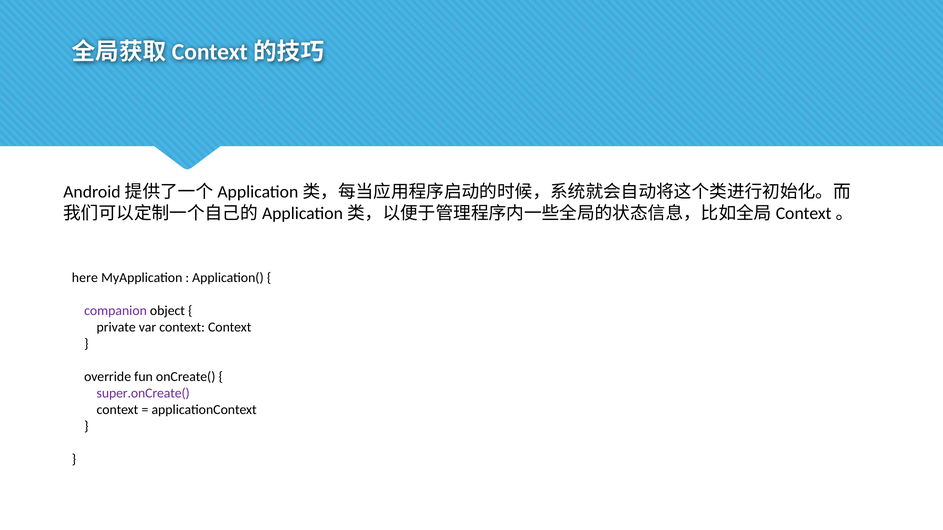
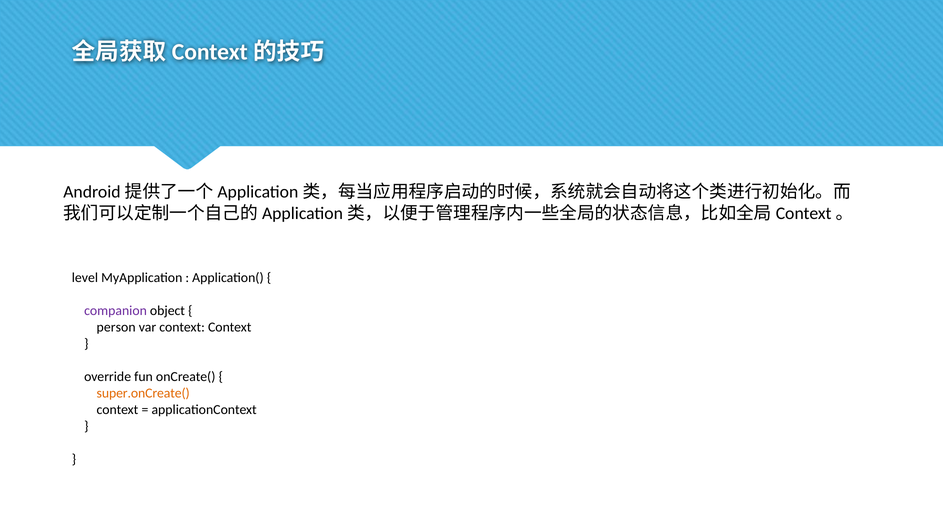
here: here -> level (85, 278)
private: private -> person (116, 327)
super.onCreate( colour: purple -> orange (143, 393)
